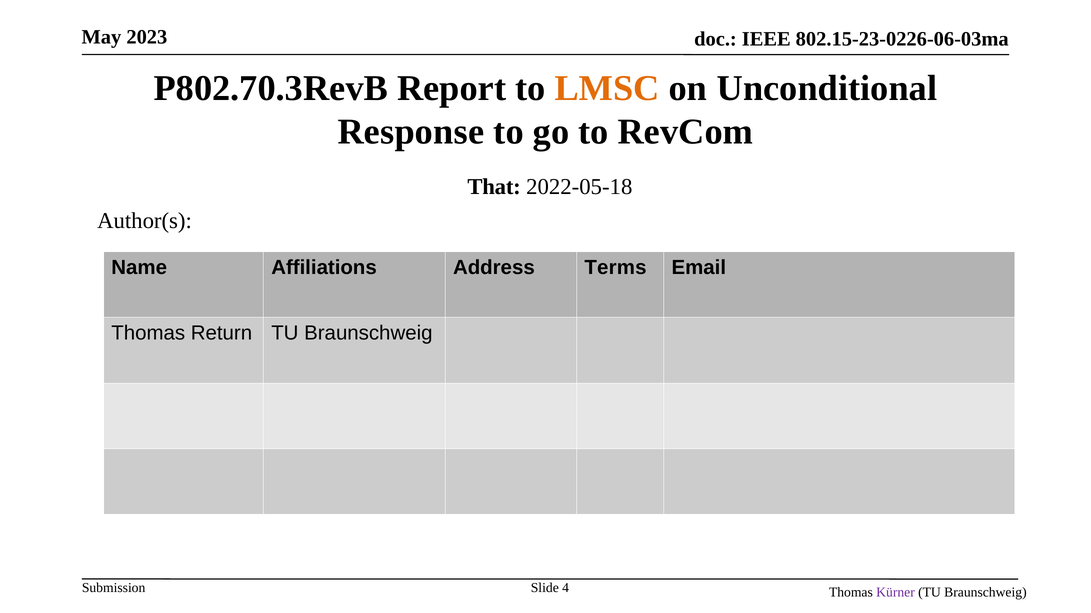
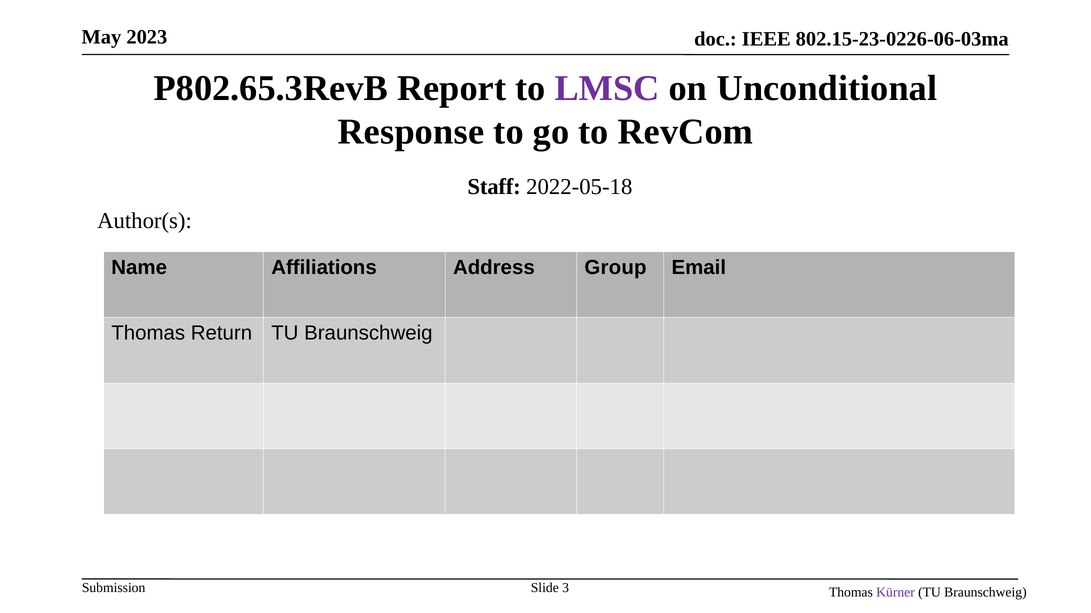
P802.70.3RevB: P802.70.3RevB -> P802.65.3RevB (271, 89)
LMSC colour: orange -> purple (607, 89)
That: That -> Staff (494, 187)
Terms: Terms -> Group (616, 268)
4: 4 -> 3 (566, 589)
